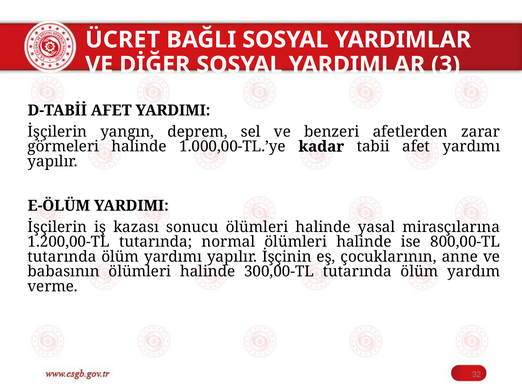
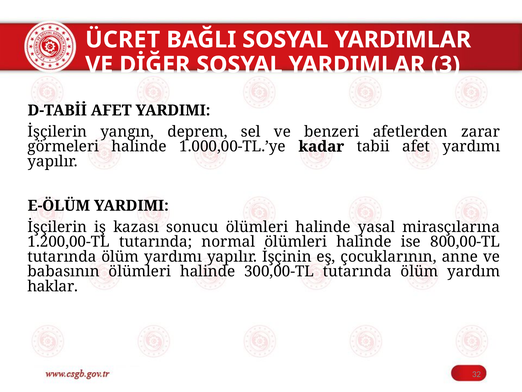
verme: verme -> haklar (53, 286)
